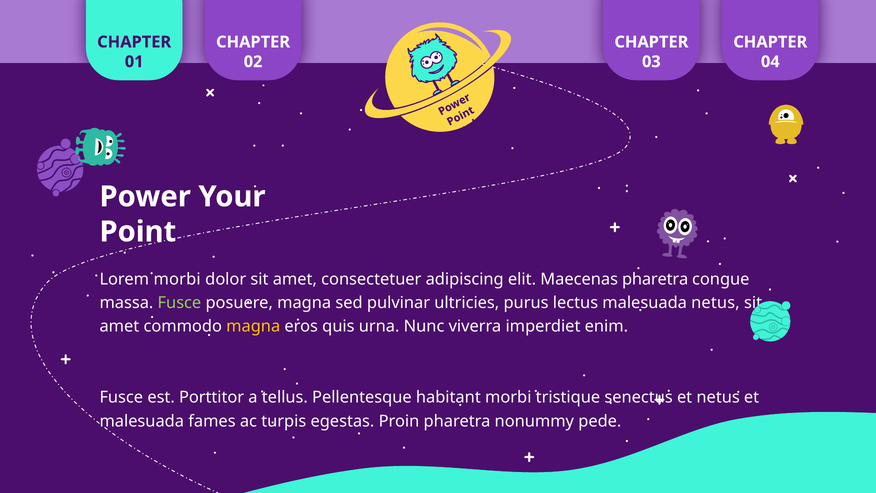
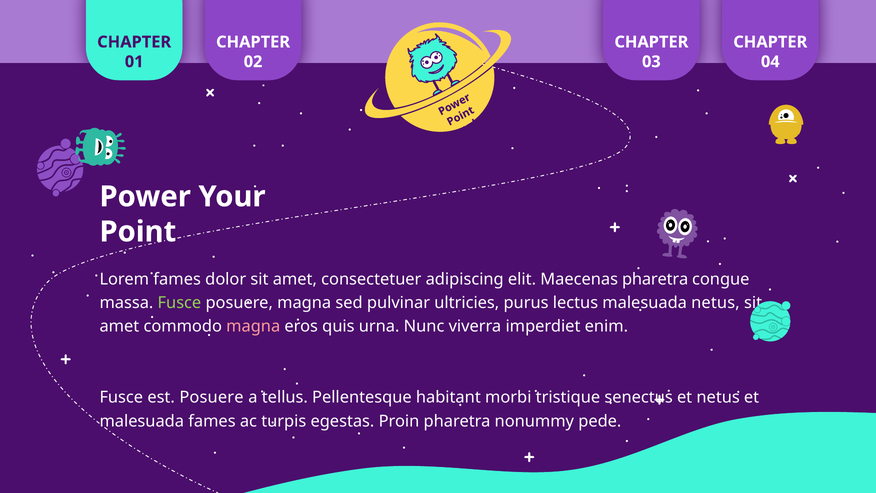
Lorem morbi: morbi -> fames (177, 279)
magna colour: yellow -> pink (253, 326)
est Porttitor: Porttitor -> Posuere (211, 397)
